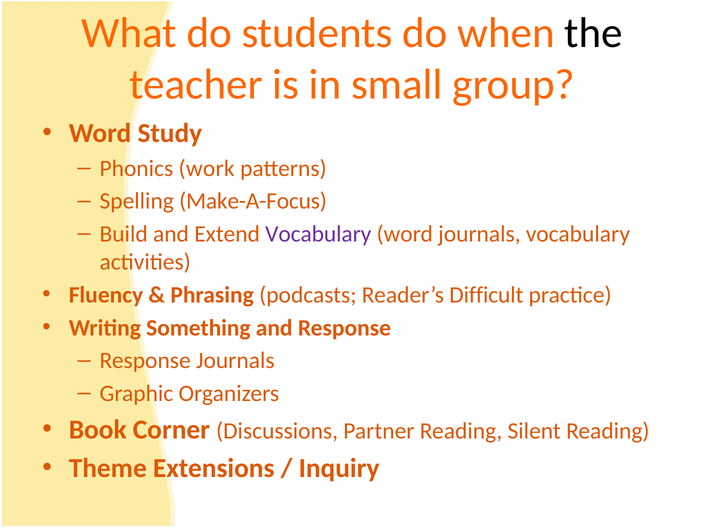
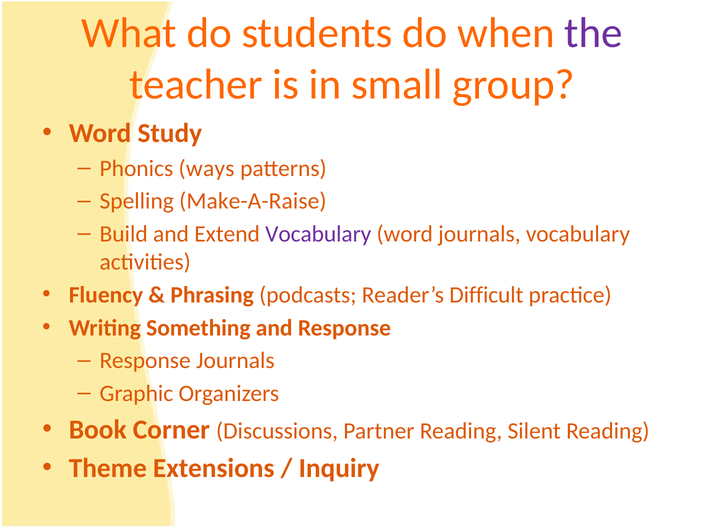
the colour: black -> purple (594, 33)
work: work -> ways (207, 169)
Make-A-Focus: Make-A-Focus -> Make-A-Raise (253, 201)
